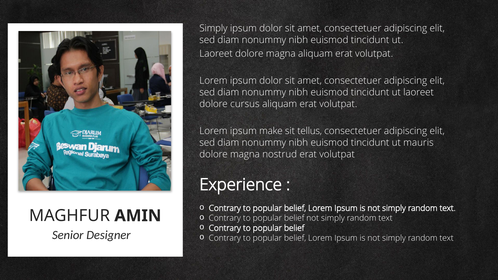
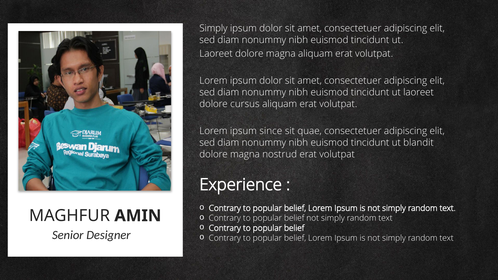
make: make -> since (271, 131)
tellus: tellus -> quae (310, 131)
mauris: mauris -> blandit (418, 143)
